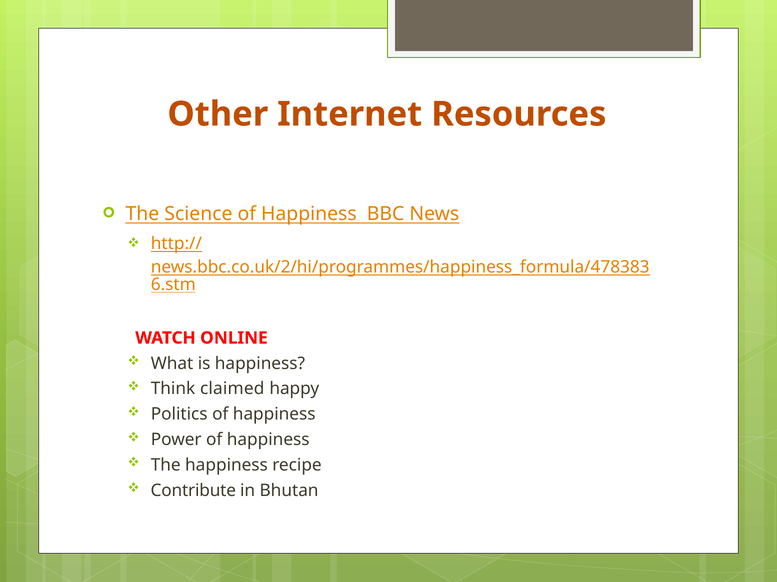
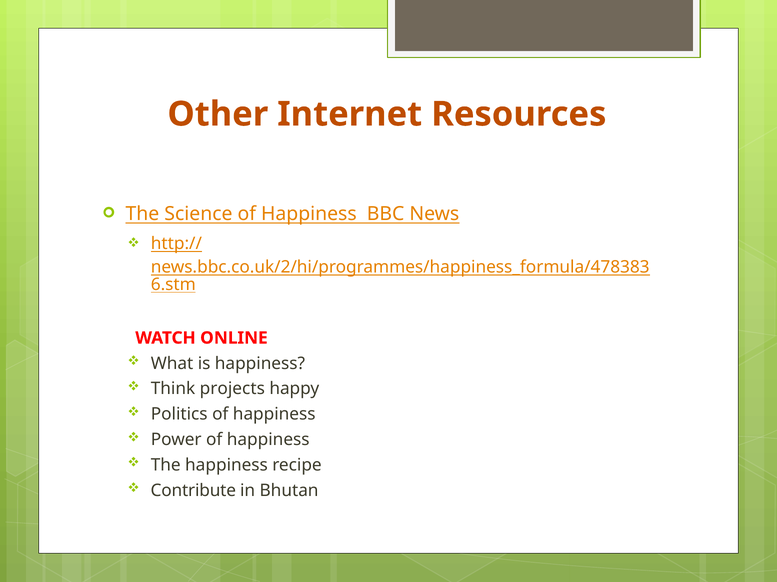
claimed: claimed -> projects (232, 389)
